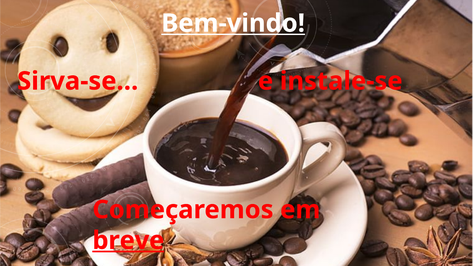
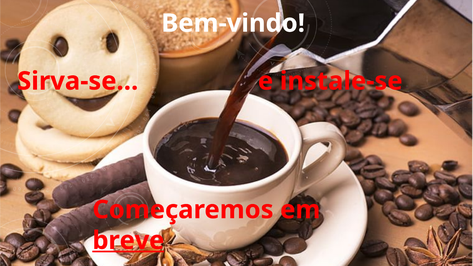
Bem-vindo underline: present -> none (233, 23)
